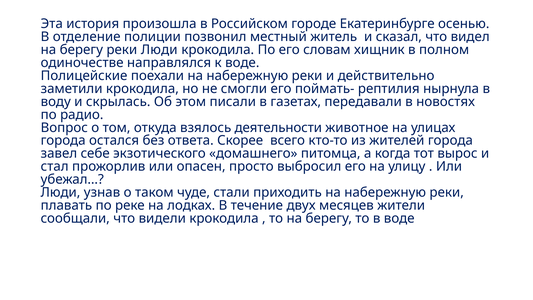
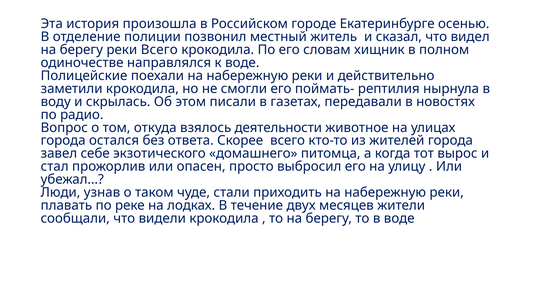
реки Люди: Люди -> Всего (159, 50)
